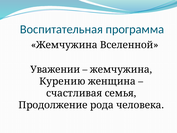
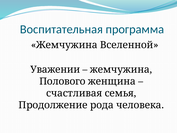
Курению: Курению -> Полового (62, 81)
